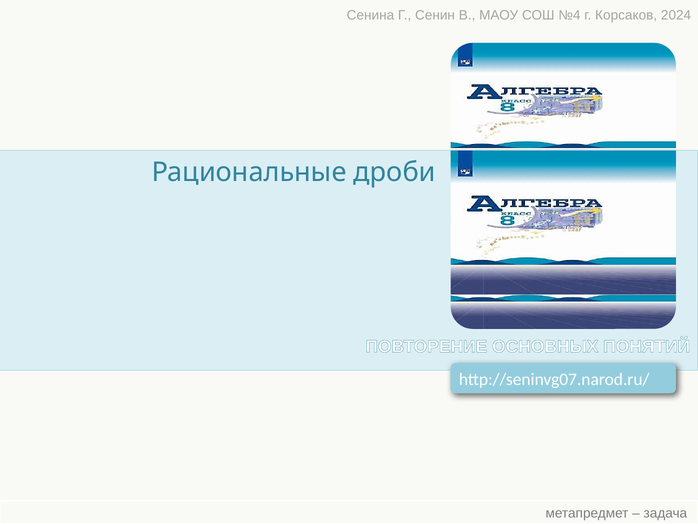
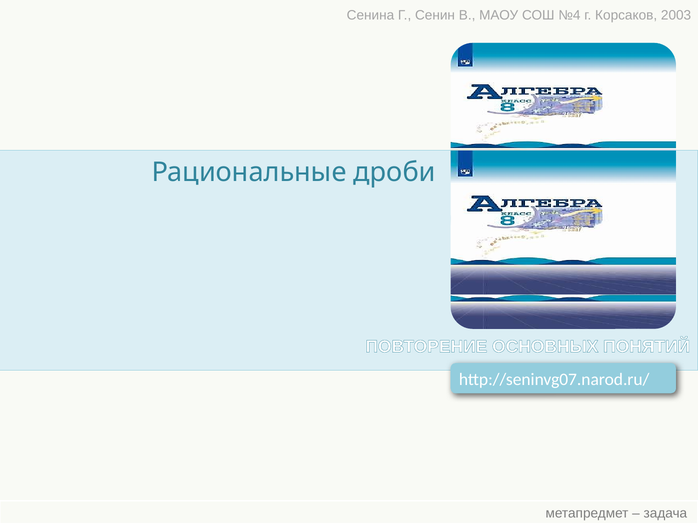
2024: 2024 -> 2003 (676, 15)
